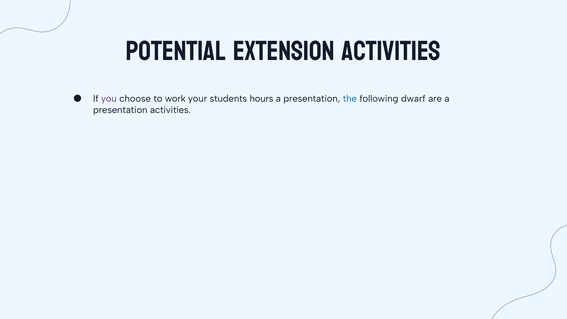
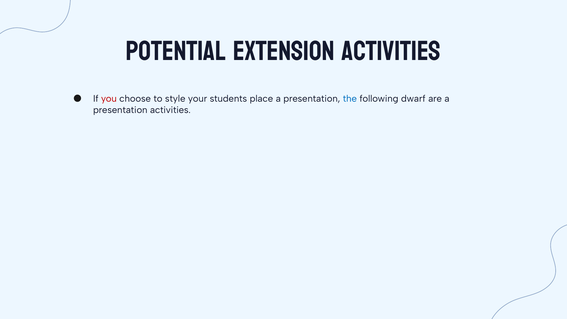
you colour: purple -> red (109, 99)
work: work -> style (175, 99)
hours: hours -> place (261, 99)
